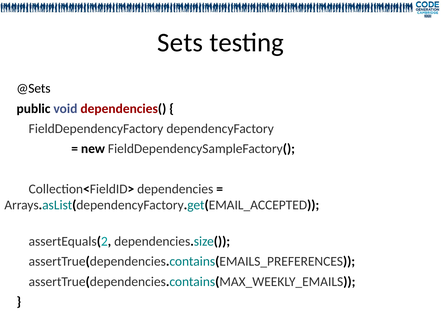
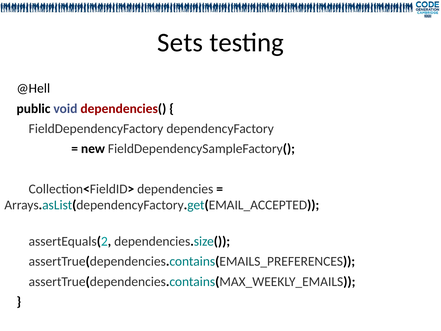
@Sets: @Sets -> @Hell (33, 88)
